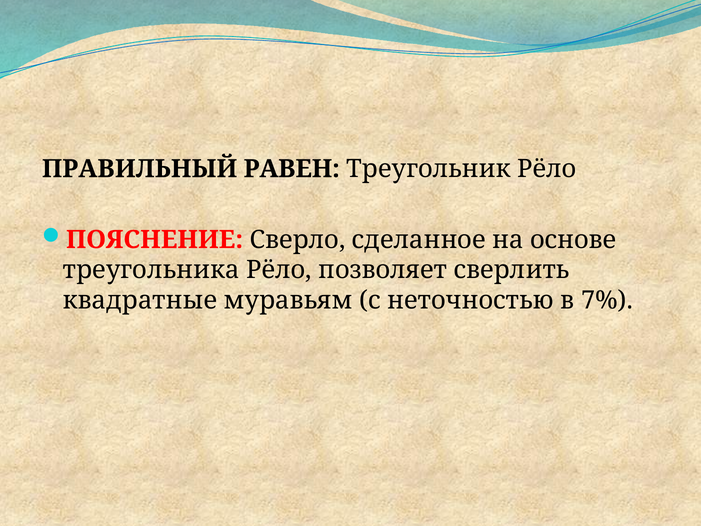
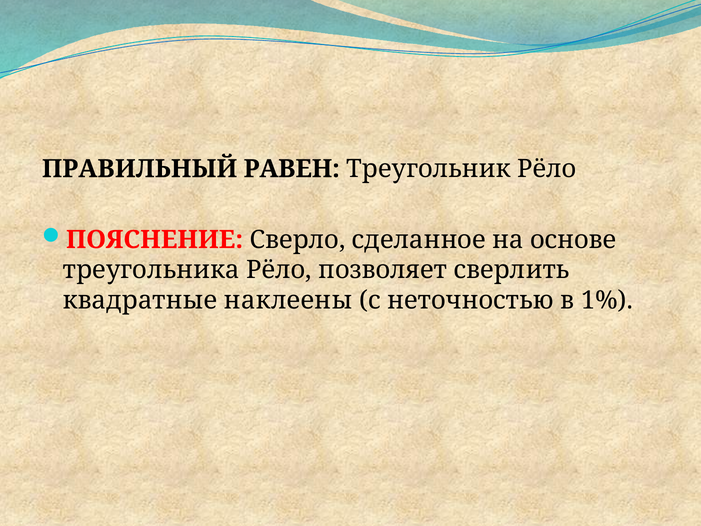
муравьям: муравьям -> наклеены (288, 300)
7%: 7% -> 1% (607, 300)
